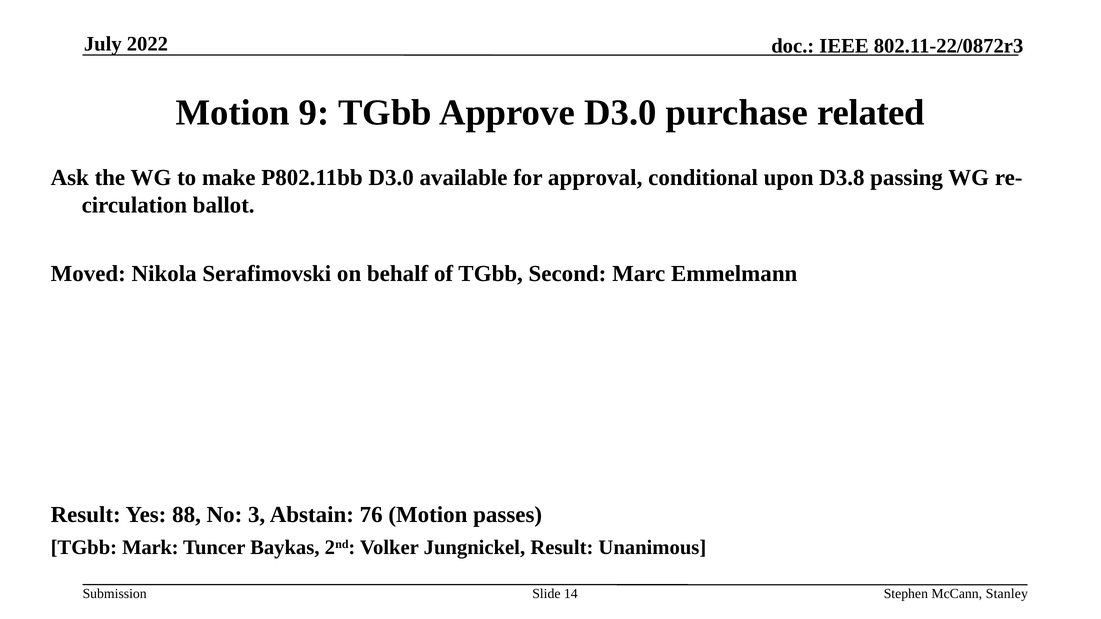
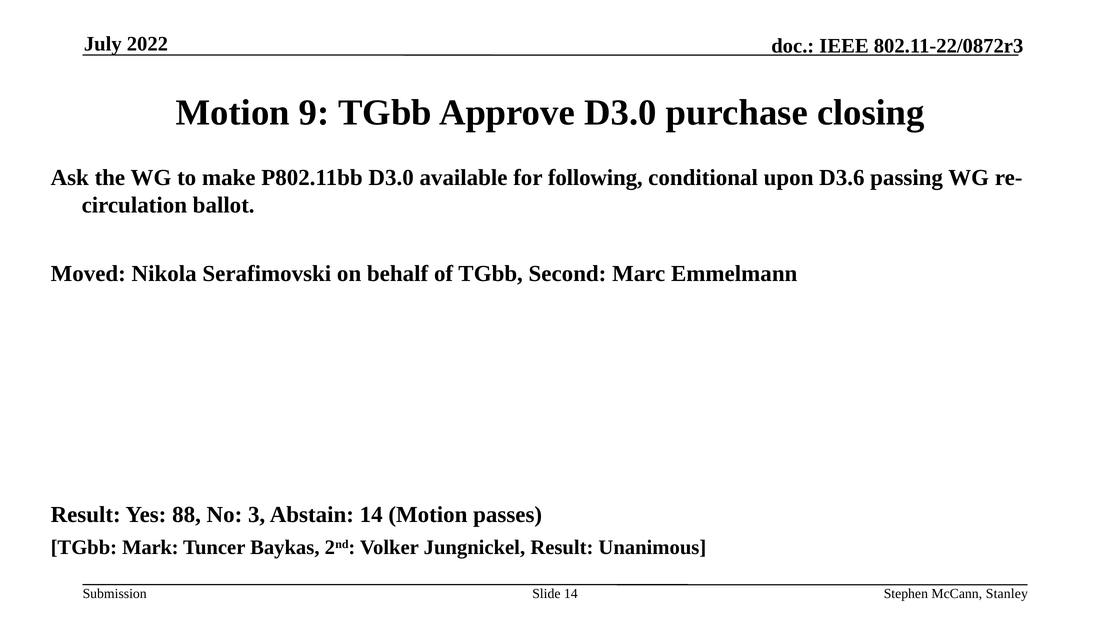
related: related -> closing (871, 113)
approval: approval -> following (595, 178)
D3.8: D3.8 -> D3.6 (842, 178)
Abstain 76: 76 -> 14 (371, 515)
